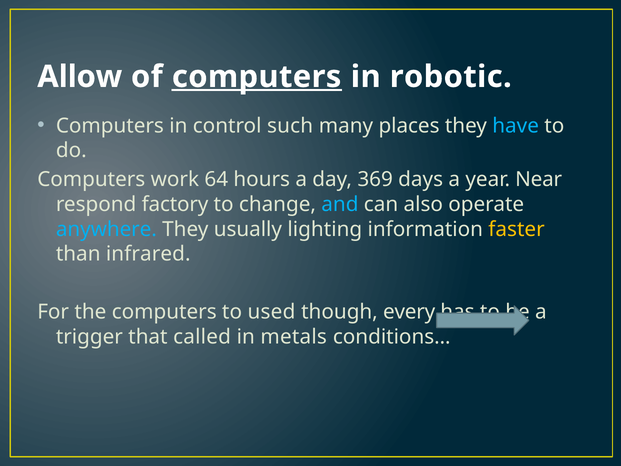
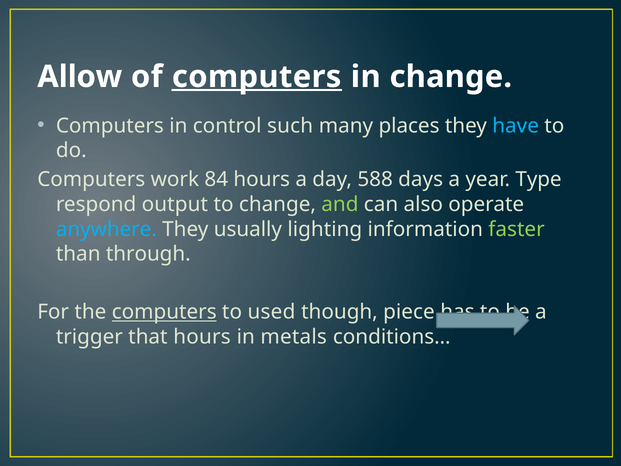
in robotic: robotic -> change (451, 77)
64: 64 -> 84 (216, 179)
369: 369 -> 588 (375, 179)
Near: Near -> Type (539, 179)
factory: factory -> output (175, 204)
and colour: light blue -> light green (340, 204)
faster colour: yellow -> light green (517, 229)
infrared: infrared -> through (148, 254)
computers underline: none -> present (164, 312)
every: every -> piece (409, 312)
that called: called -> hours (202, 337)
